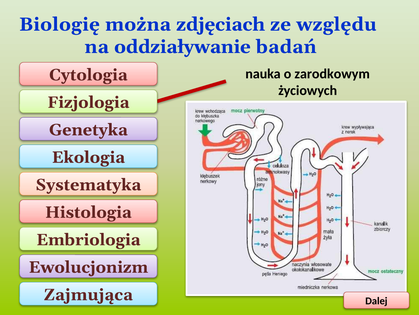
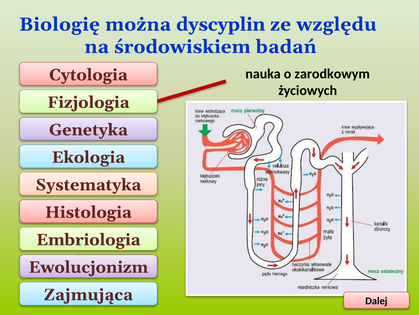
zdjęciach: zdjęciach -> dyscyplin (221, 24)
oddziaływanie: oddziaływanie -> środowiskiem (182, 47)
